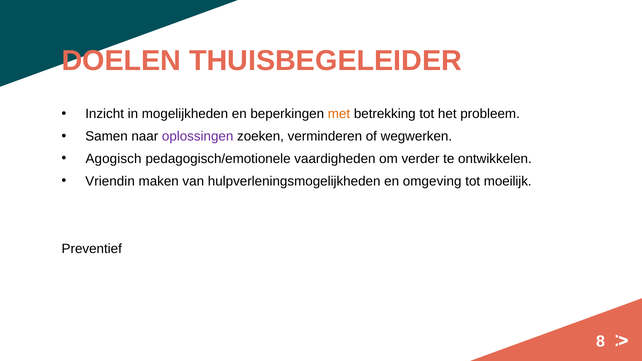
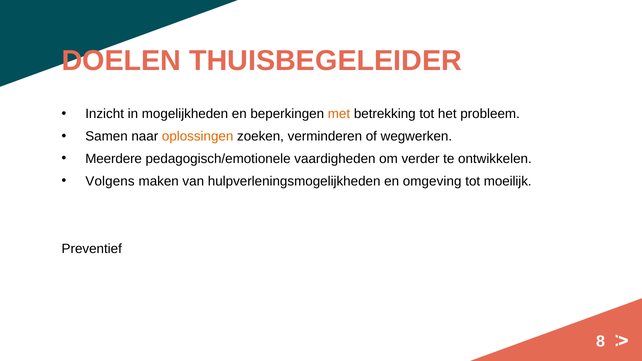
oplossingen colour: purple -> orange (198, 136)
Agogisch: Agogisch -> Meerdere (114, 159)
Vriendin: Vriendin -> Volgens (110, 181)
